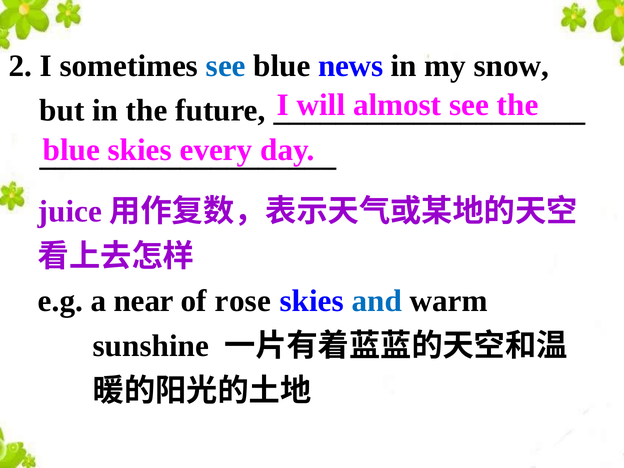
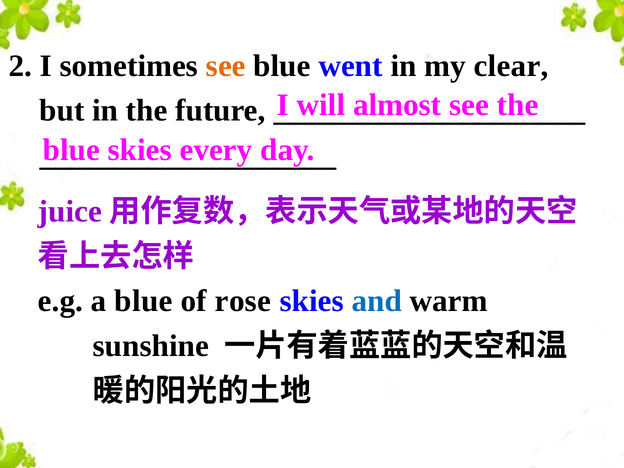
see colour: blue -> orange (226, 66)
news: news -> went (351, 66)
snow: snow -> clear (511, 66)
a near: near -> blue (143, 301)
